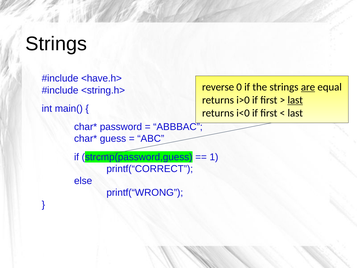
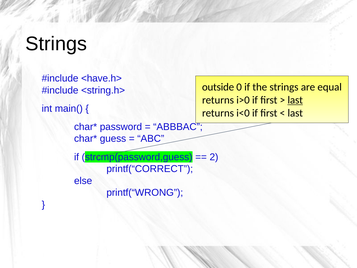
reverse: reverse -> outside (218, 87)
are underline: present -> none (308, 87)
1: 1 -> 2 (214, 157)
